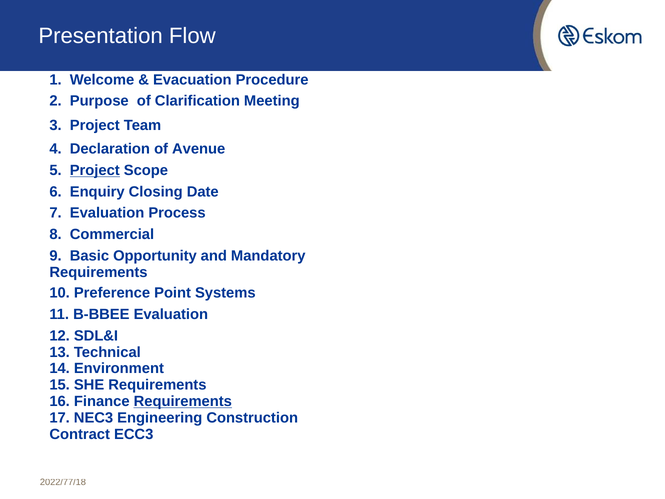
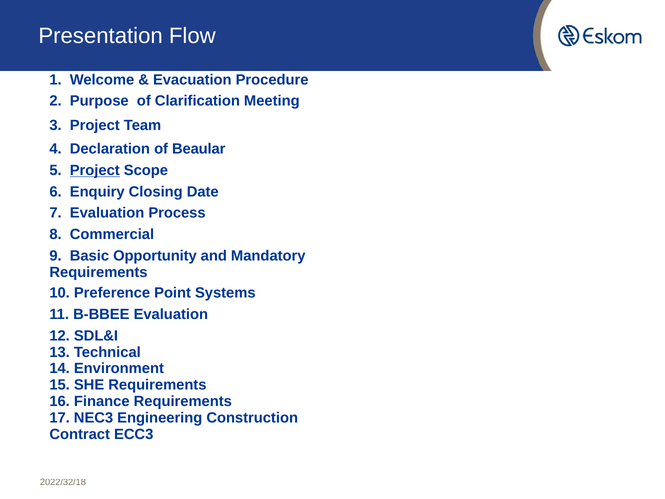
Avenue: Avenue -> Beaular (199, 149)
Requirements underline: present -> none (183, 401)
2022/77/18: 2022/77/18 -> 2022/32/18 (63, 482)
